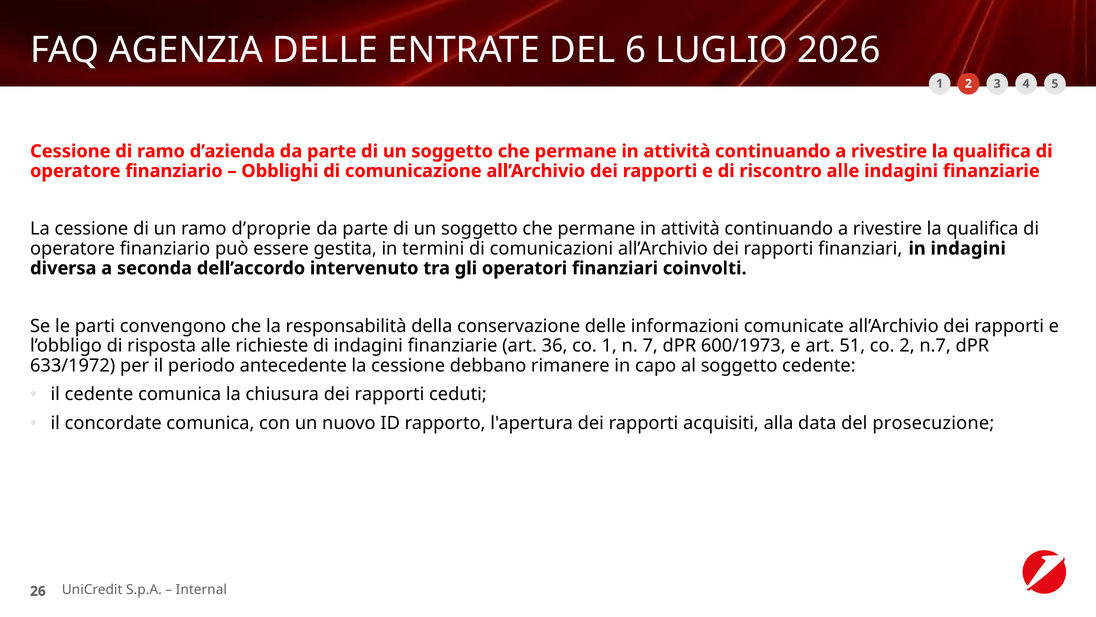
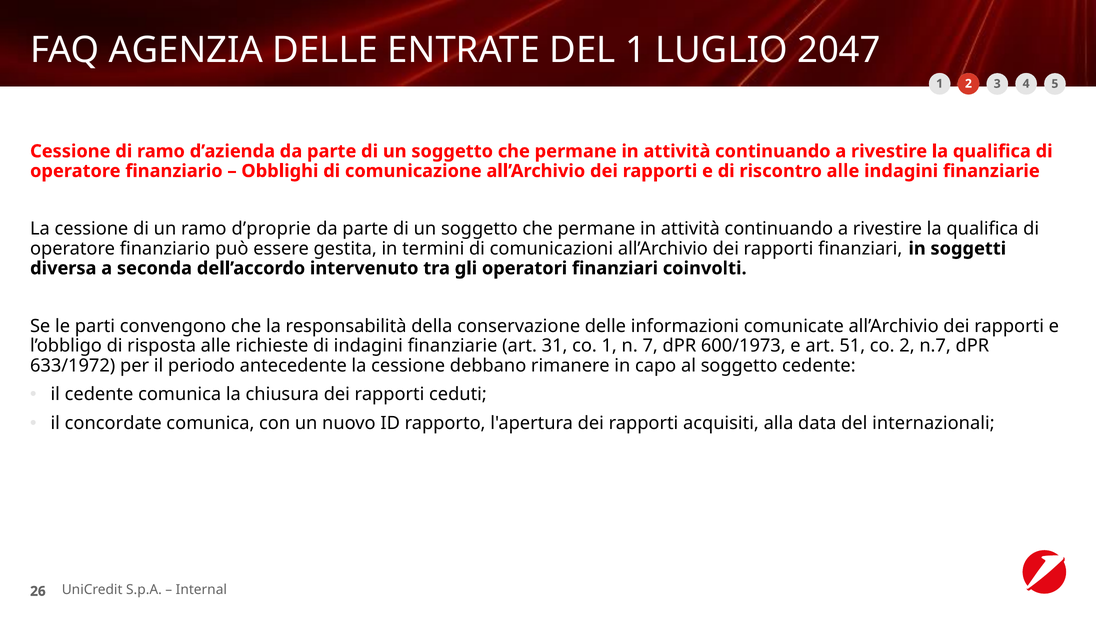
DEL 6: 6 -> 1 (636, 50)
2026: 2026 -> 2047 (839, 50)
in indagini: indagini -> soggetti (968, 248)
36: 36 -> 31 (555, 346)
prosecuzione: prosecuzione -> internazionali (933, 423)
